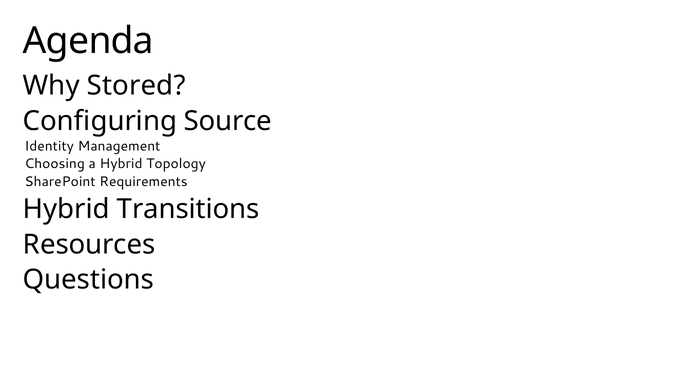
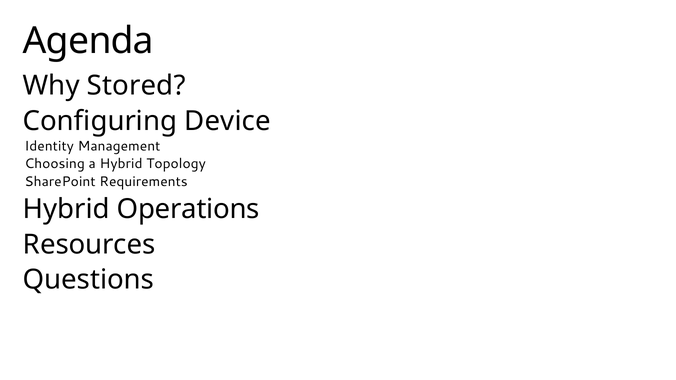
Source: Source -> Device (228, 121)
Transitions: Transitions -> Operations (188, 209)
